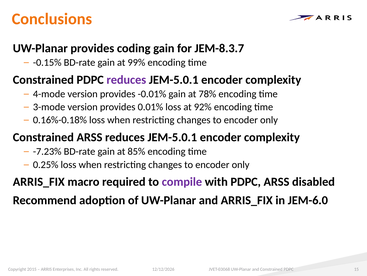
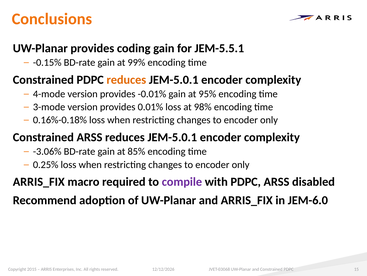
JEM-8.3.7: JEM-8.3.7 -> JEM-5.5.1 (219, 48)
reduces colour: purple -> orange (126, 80)
78%: 78% -> 95% (207, 94)
92%: 92% -> 98% (203, 107)
-7.23%: -7.23% -> -3.06% (47, 151)
